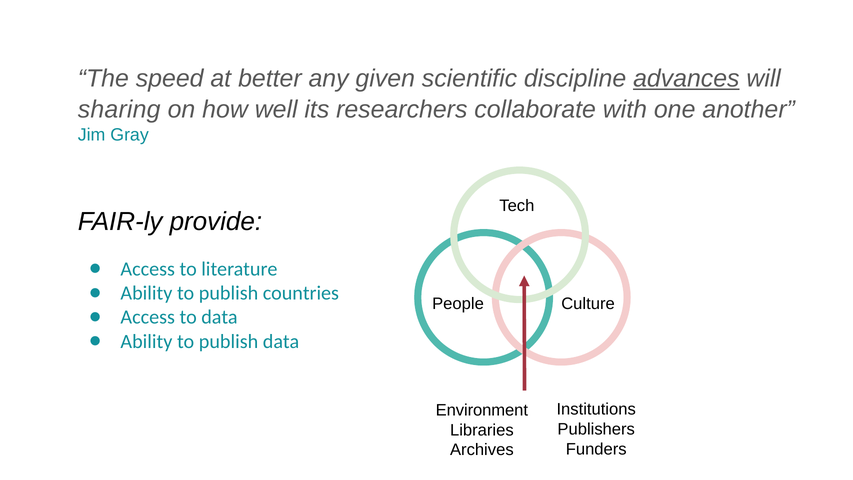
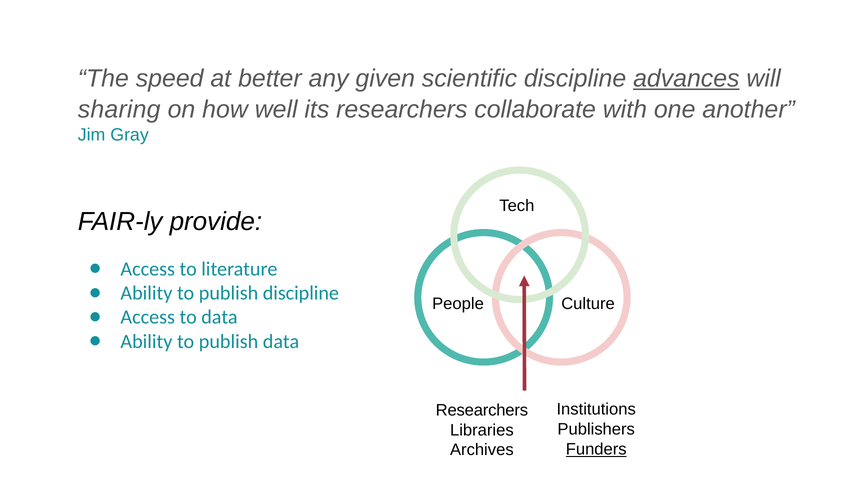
publish countries: countries -> discipline (301, 293)
Environment: Environment -> Researchers (482, 410)
Funders underline: none -> present (596, 449)
